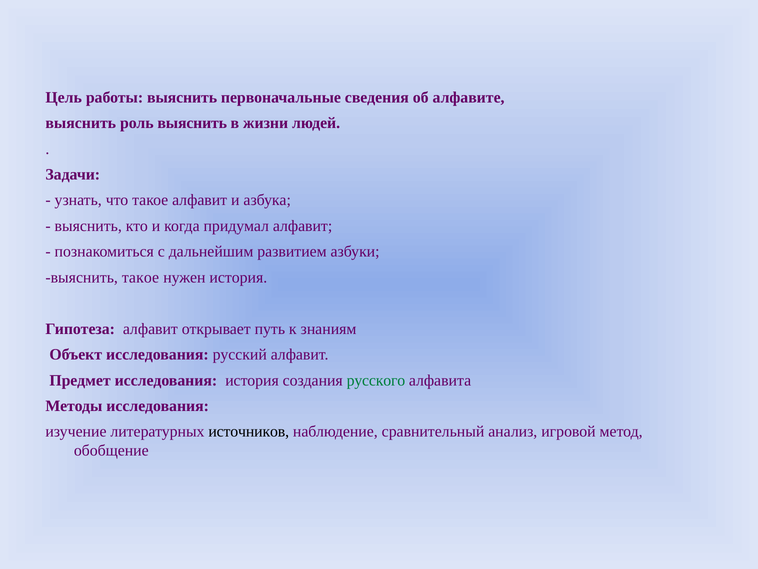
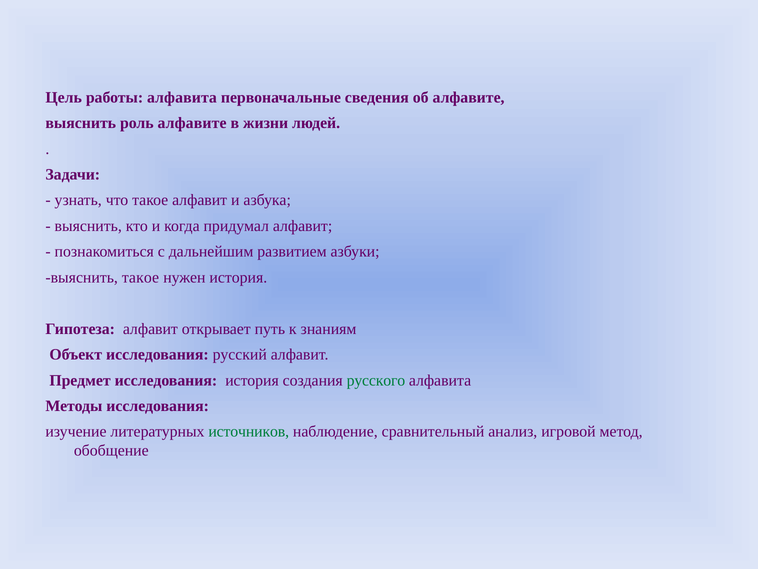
работы выяснить: выяснить -> алфавита (182, 97)
роль выяснить: выяснить -> алфавите (192, 123)
источников colour: black -> green (249, 431)
